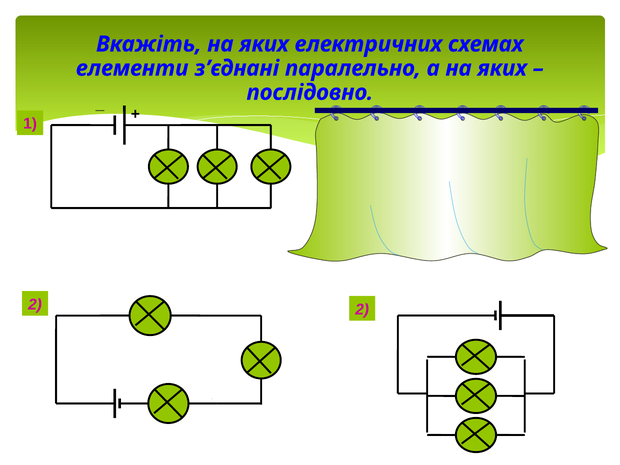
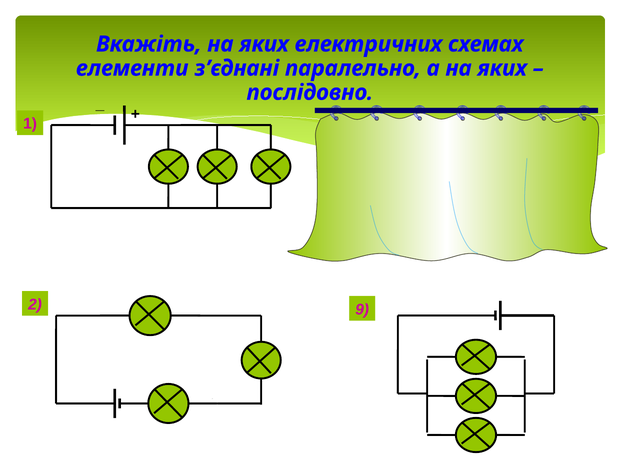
2 2: 2 -> 9 (362, 309)
